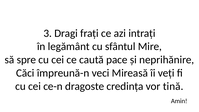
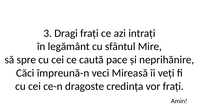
vor tină: tină -> frați (173, 86)
